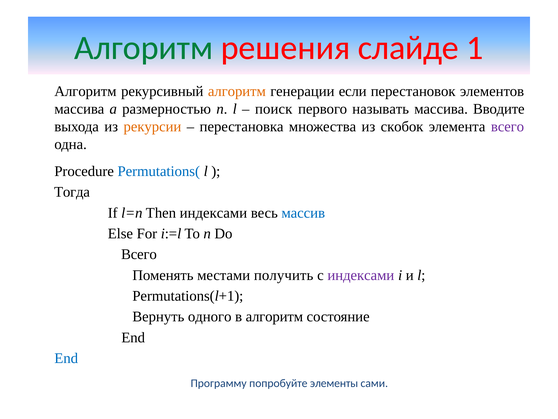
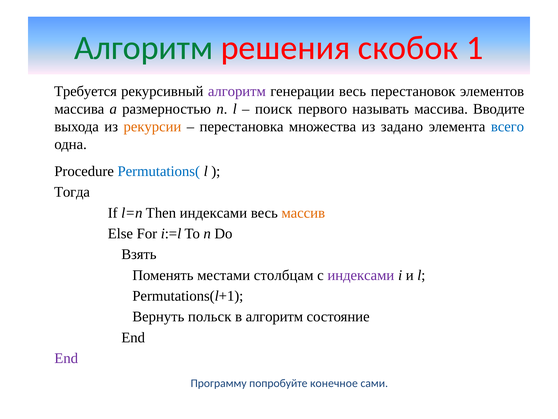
слайде: слайде -> скобок (408, 48)
Алгоритм: Алгоритм -> Требуется (86, 91)
алгоритм colour: orange -> purple (237, 91)
генерации если: если -> весь (353, 91)
скобок: скобок -> задано (402, 126)
всего colour: purple -> blue (508, 126)
массив colour: blue -> orange (303, 213)
Всего: Всего -> Взять (139, 254)
получить: получить -> столбцам (284, 275)
одного: одного -> польск (210, 316)
End colour: blue -> purple (66, 358)
элементы: элементы -> конечное (334, 383)
